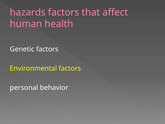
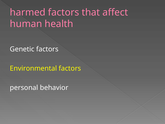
hazards: hazards -> harmed (28, 12)
